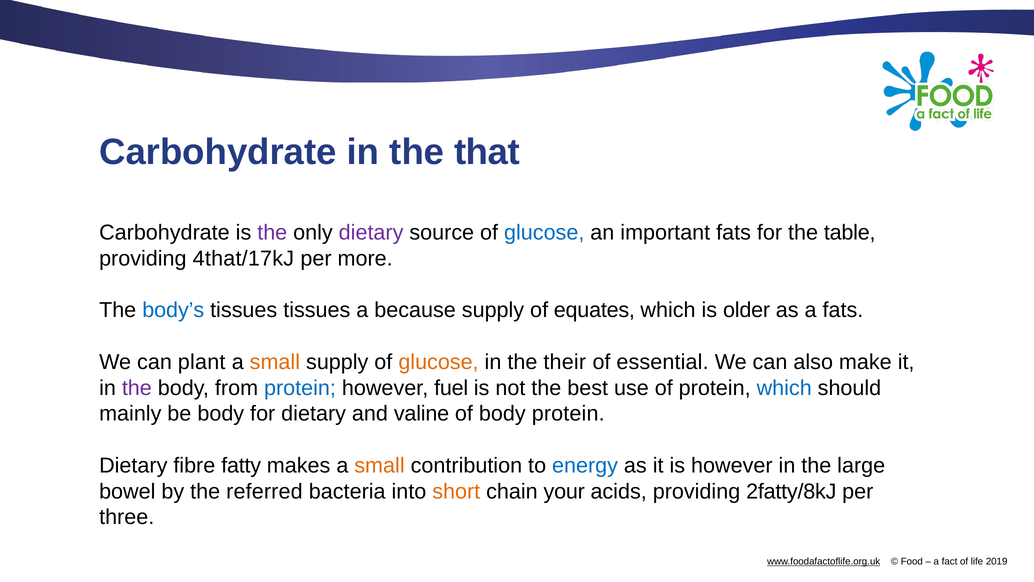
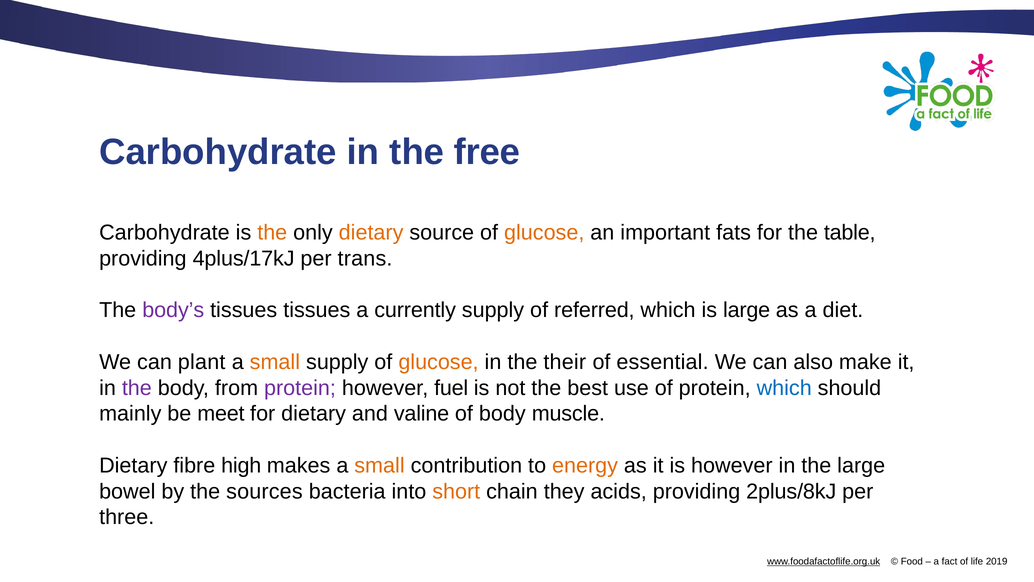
that: that -> free (487, 152)
the colour: purple -> orange (272, 232)
dietary colour: purple -> orange (371, 232)
glucose colour: blue -> orange (544, 232)
4that/17kJ: 4that/17kJ -> 4plus/17kJ (244, 258)
more: more -> trans (365, 258)
body’s colour: blue -> purple (173, 310)
because: because -> currently (415, 310)
equates: equates -> referred (594, 310)
is older: older -> large (747, 310)
a fats: fats -> diet (843, 310)
protein colour: blue -> purple (300, 388)
be body: body -> meet (221, 414)
body protein: protein -> muscle (568, 414)
fatty: fatty -> high (241, 465)
energy colour: blue -> orange (585, 465)
referred: referred -> sources (264, 491)
your: your -> they (564, 491)
2fatty/8kJ: 2fatty/8kJ -> 2plus/8kJ (791, 491)
